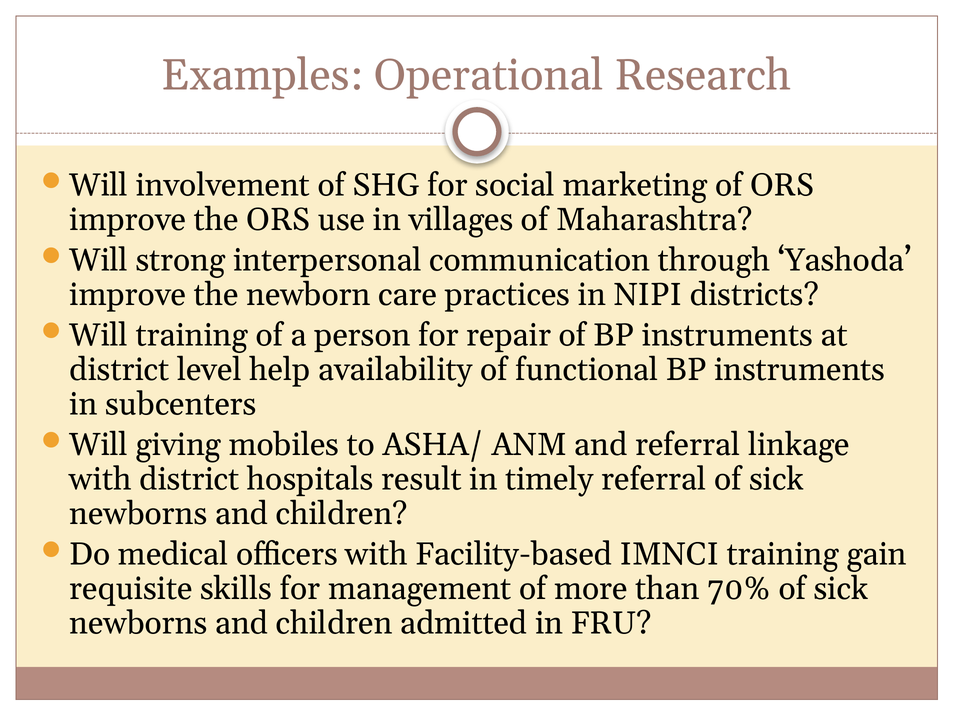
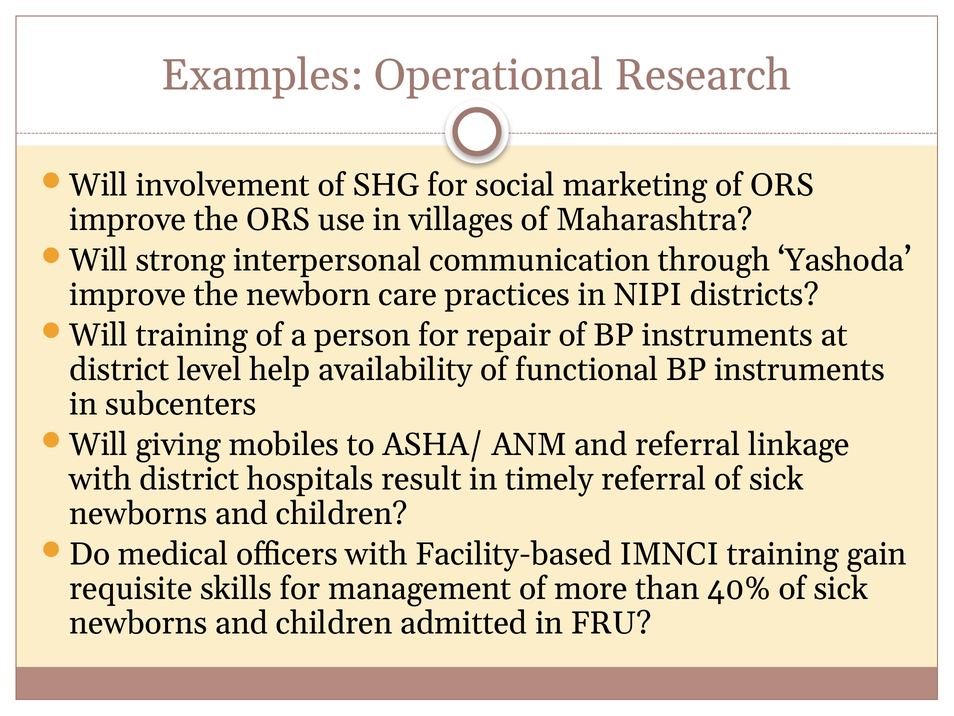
70%: 70% -> 40% (739, 588)
